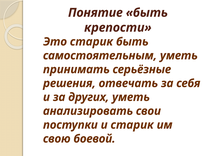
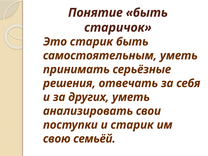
крепости: крепости -> старичок (118, 28)
боевой: боевой -> семьёй (94, 139)
